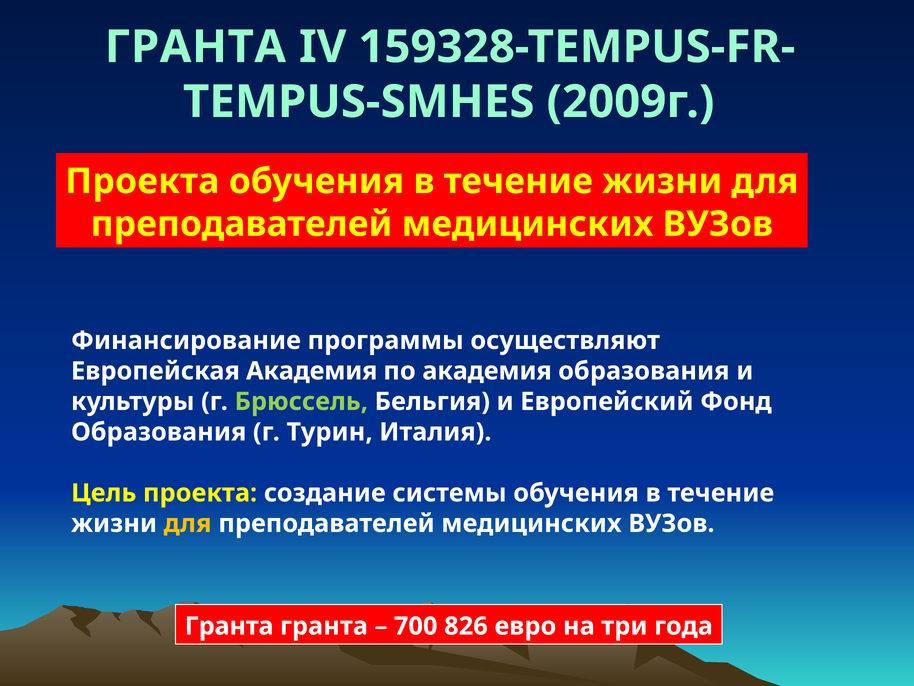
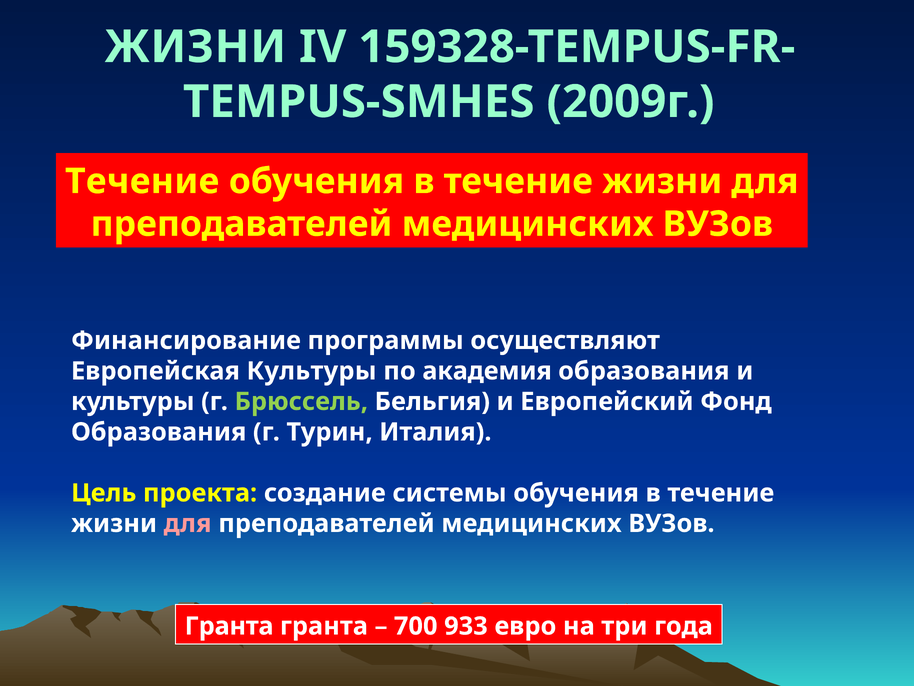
ГРАНТА: ГРАНТА -> ЖИЗНИ (195, 47)
Проекта: Проекта -> Течение (142, 181)
Европейская Академия: Академия -> Культуры (312, 371)
для colour: yellow -> pink (188, 523)
826: 826 -> 933 (466, 626)
